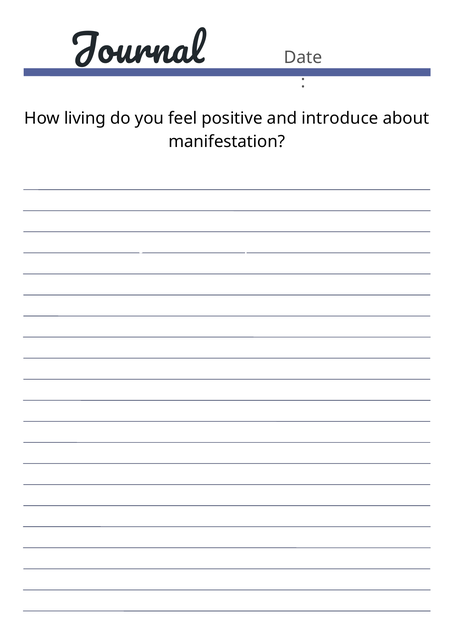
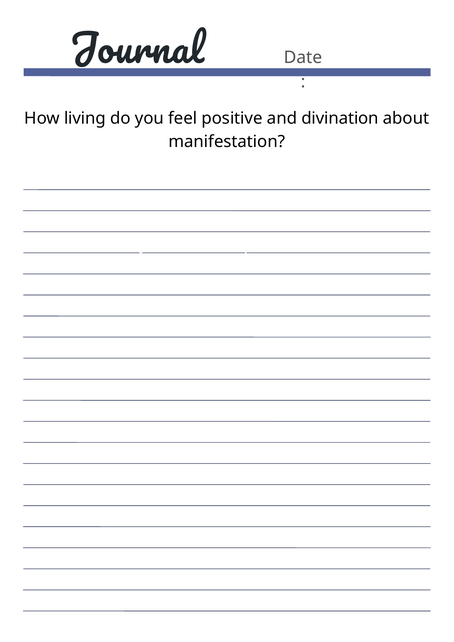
introduce: introduce -> divination (340, 118)
